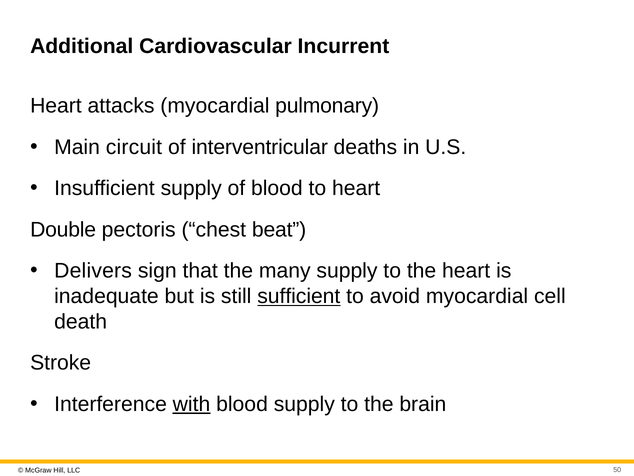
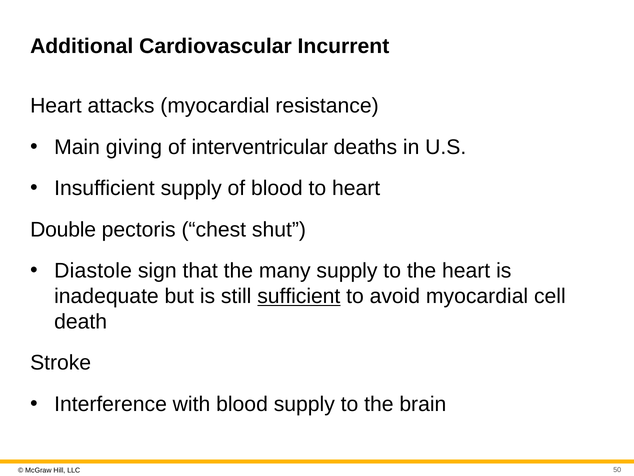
pulmonary: pulmonary -> resistance (327, 106)
circuit: circuit -> giving (134, 147)
beat: beat -> shut (279, 229)
Delivers: Delivers -> Diastole (93, 271)
with underline: present -> none (192, 404)
